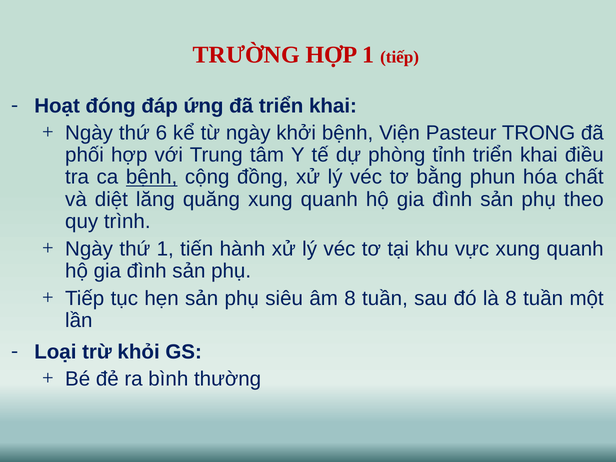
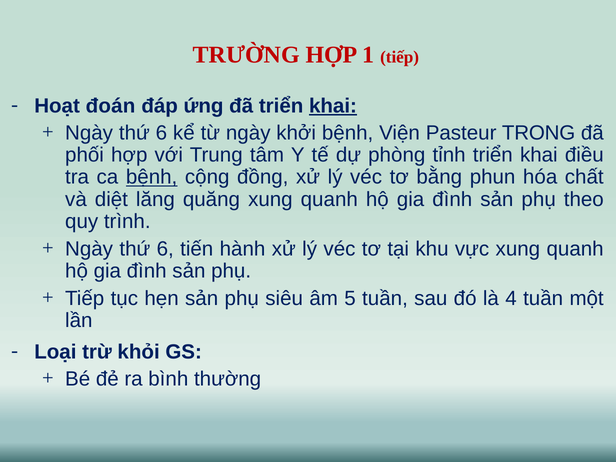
đóng: đóng -> đoán (111, 106)
khai underline: none -> present (333, 106)
1: 1 -> 6 (165, 249)
âm 8: 8 -> 5 (350, 298)
là 8: 8 -> 4 (511, 298)
